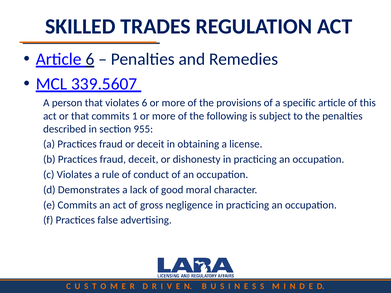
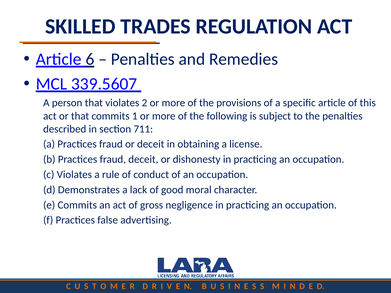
violates 6: 6 -> 2 (144, 103)
955: 955 -> 711 (143, 129)
